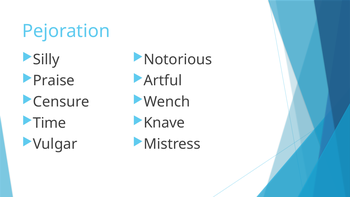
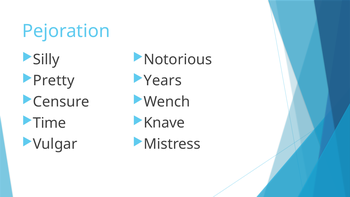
Praise: Praise -> Pretty (54, 81)
Artful: Artful -> Years (163, 81)
